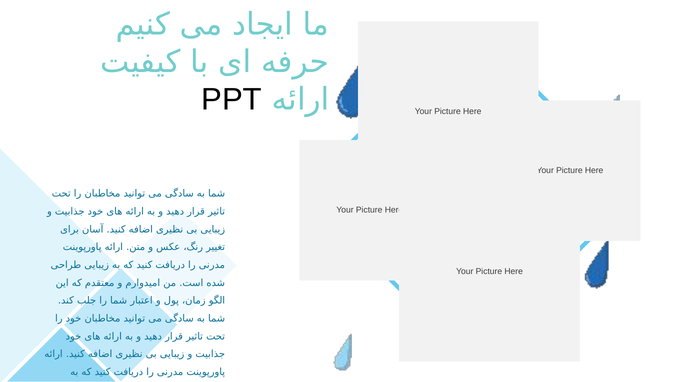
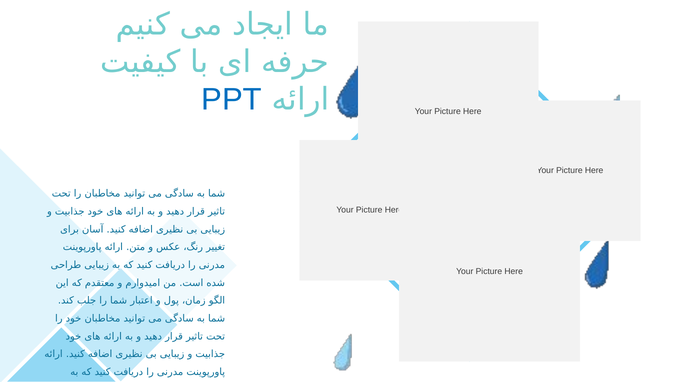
PPT colour: black -> blue (232, 100)
